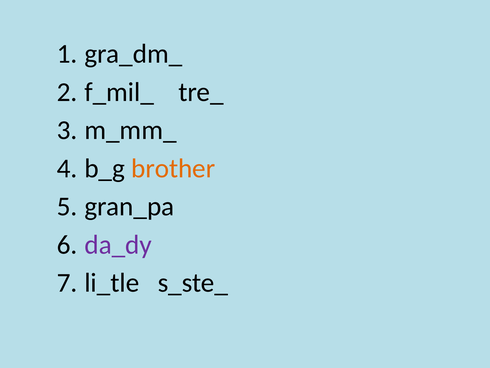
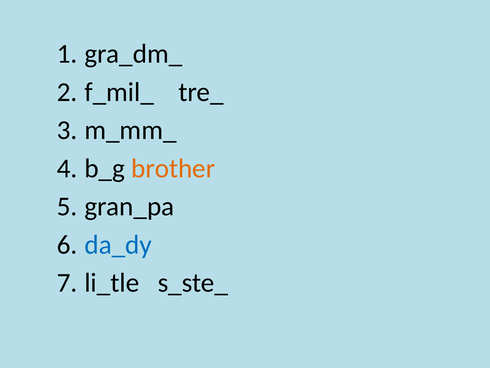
da_dy colour: purple -> blue (118, 244)
